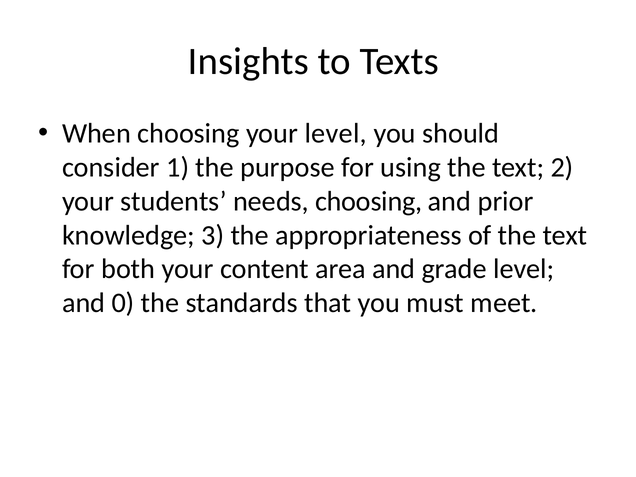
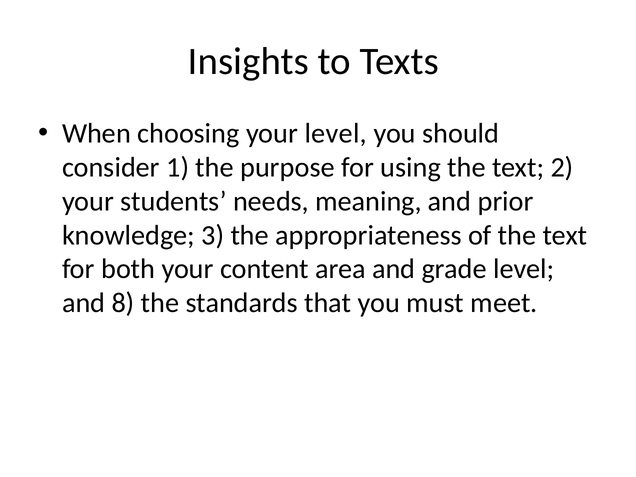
needs choosing: choosing -> meaning (368, 201)
0: 0 -> 8 (123, 303)
